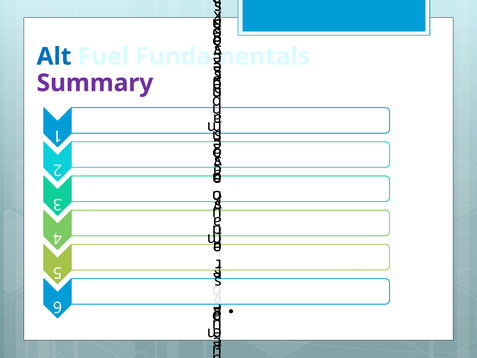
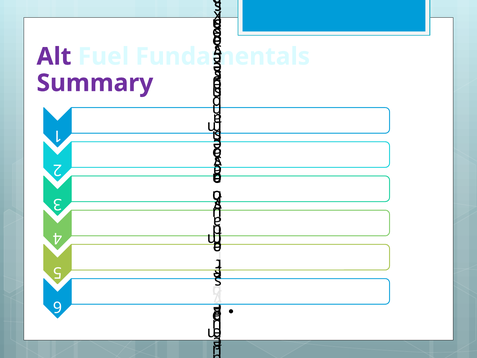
Alt colour: blue -> purple (54, 56)
